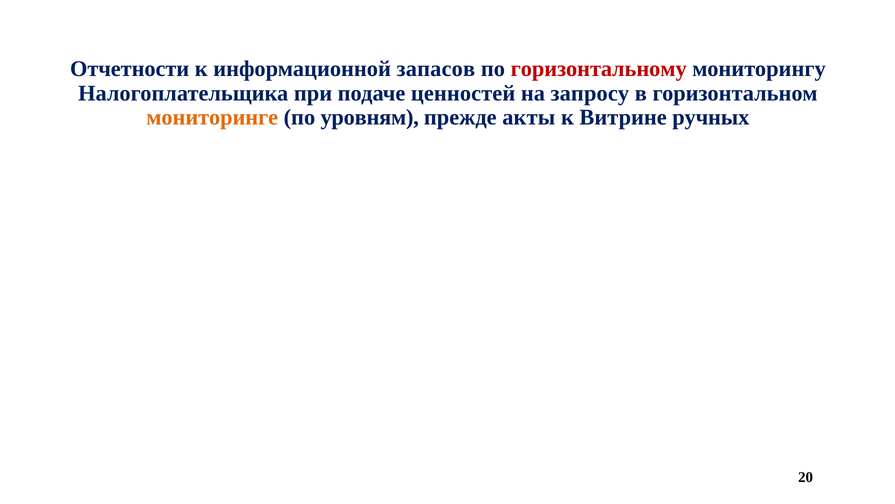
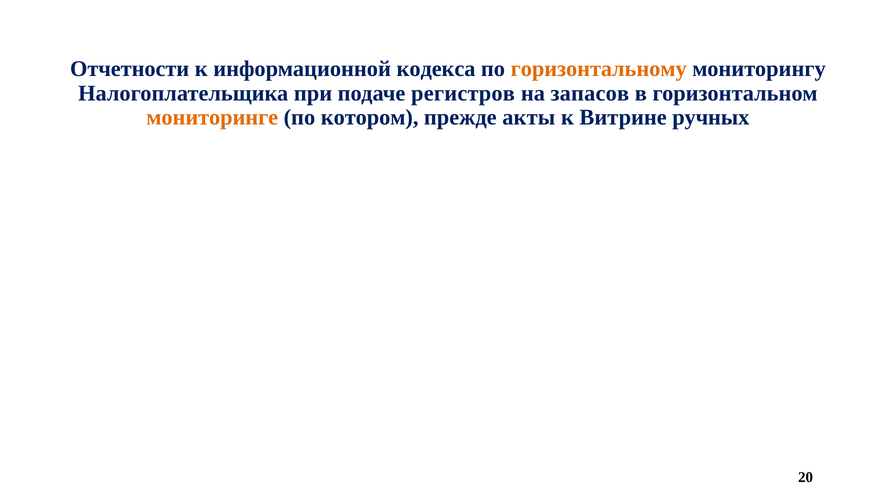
запасов: запасов -> кодекса (436, 69)
горизонтальному colour: red -> orange (599, 69)
ценностей: ценностей -> регистров (463, 93)
запросу: запросу -> запасов (590, 93)
уровням: уровням -> котором (370, 117)
